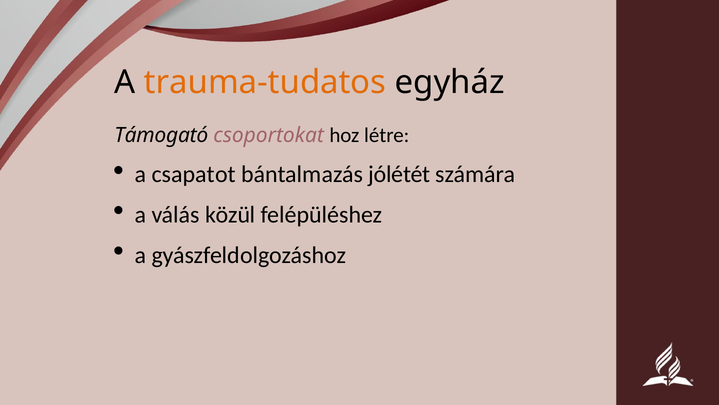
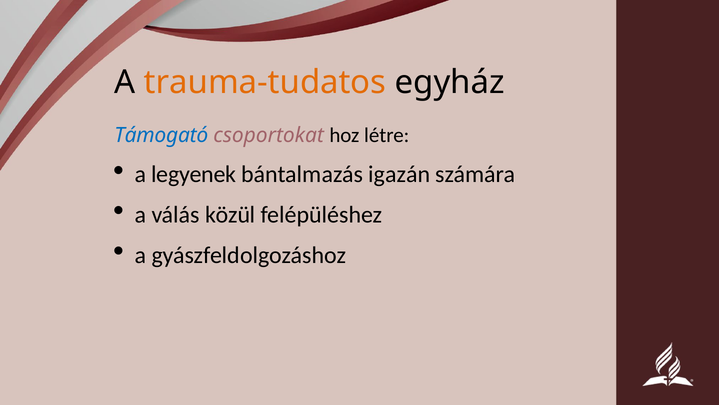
Támogató colour: black -> blue (161, 135)
csapatot: csapatot -> legyenek (194, 174)
jólétét: jólétét -> igazán (399, 174)
